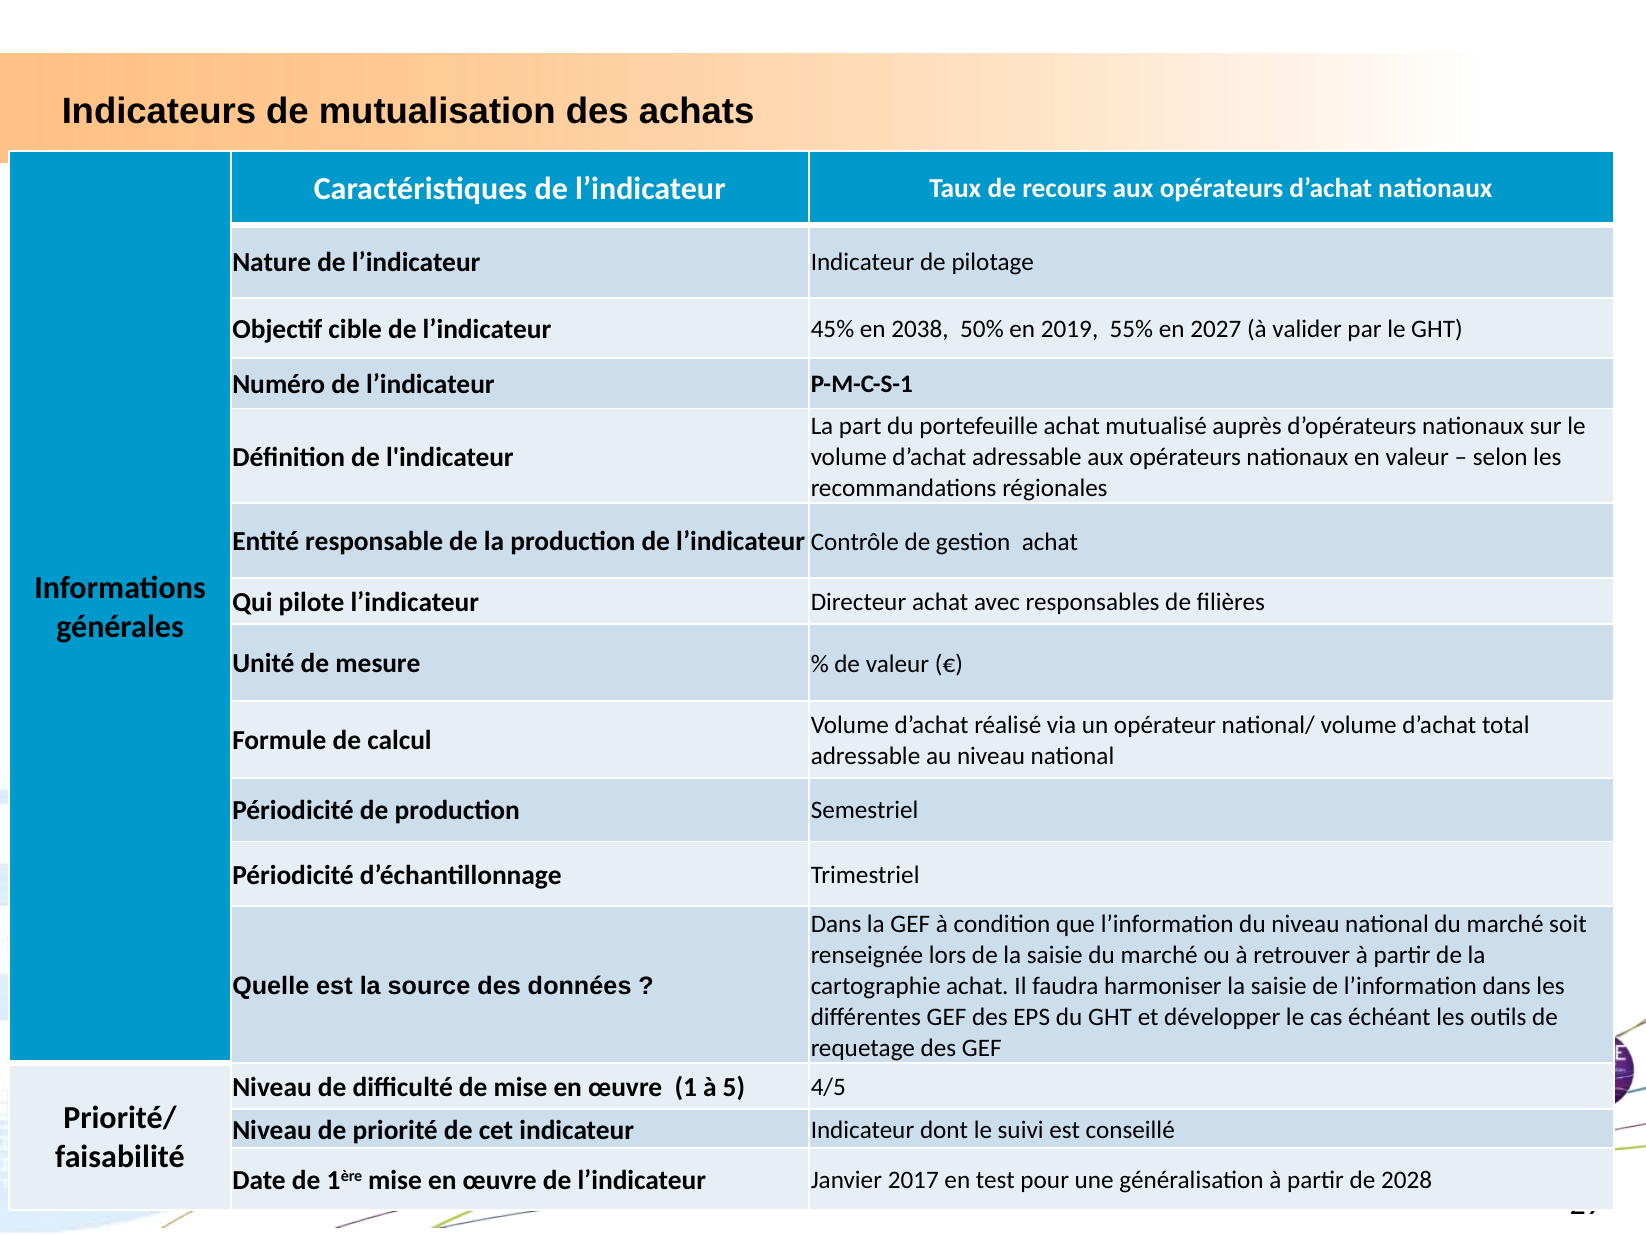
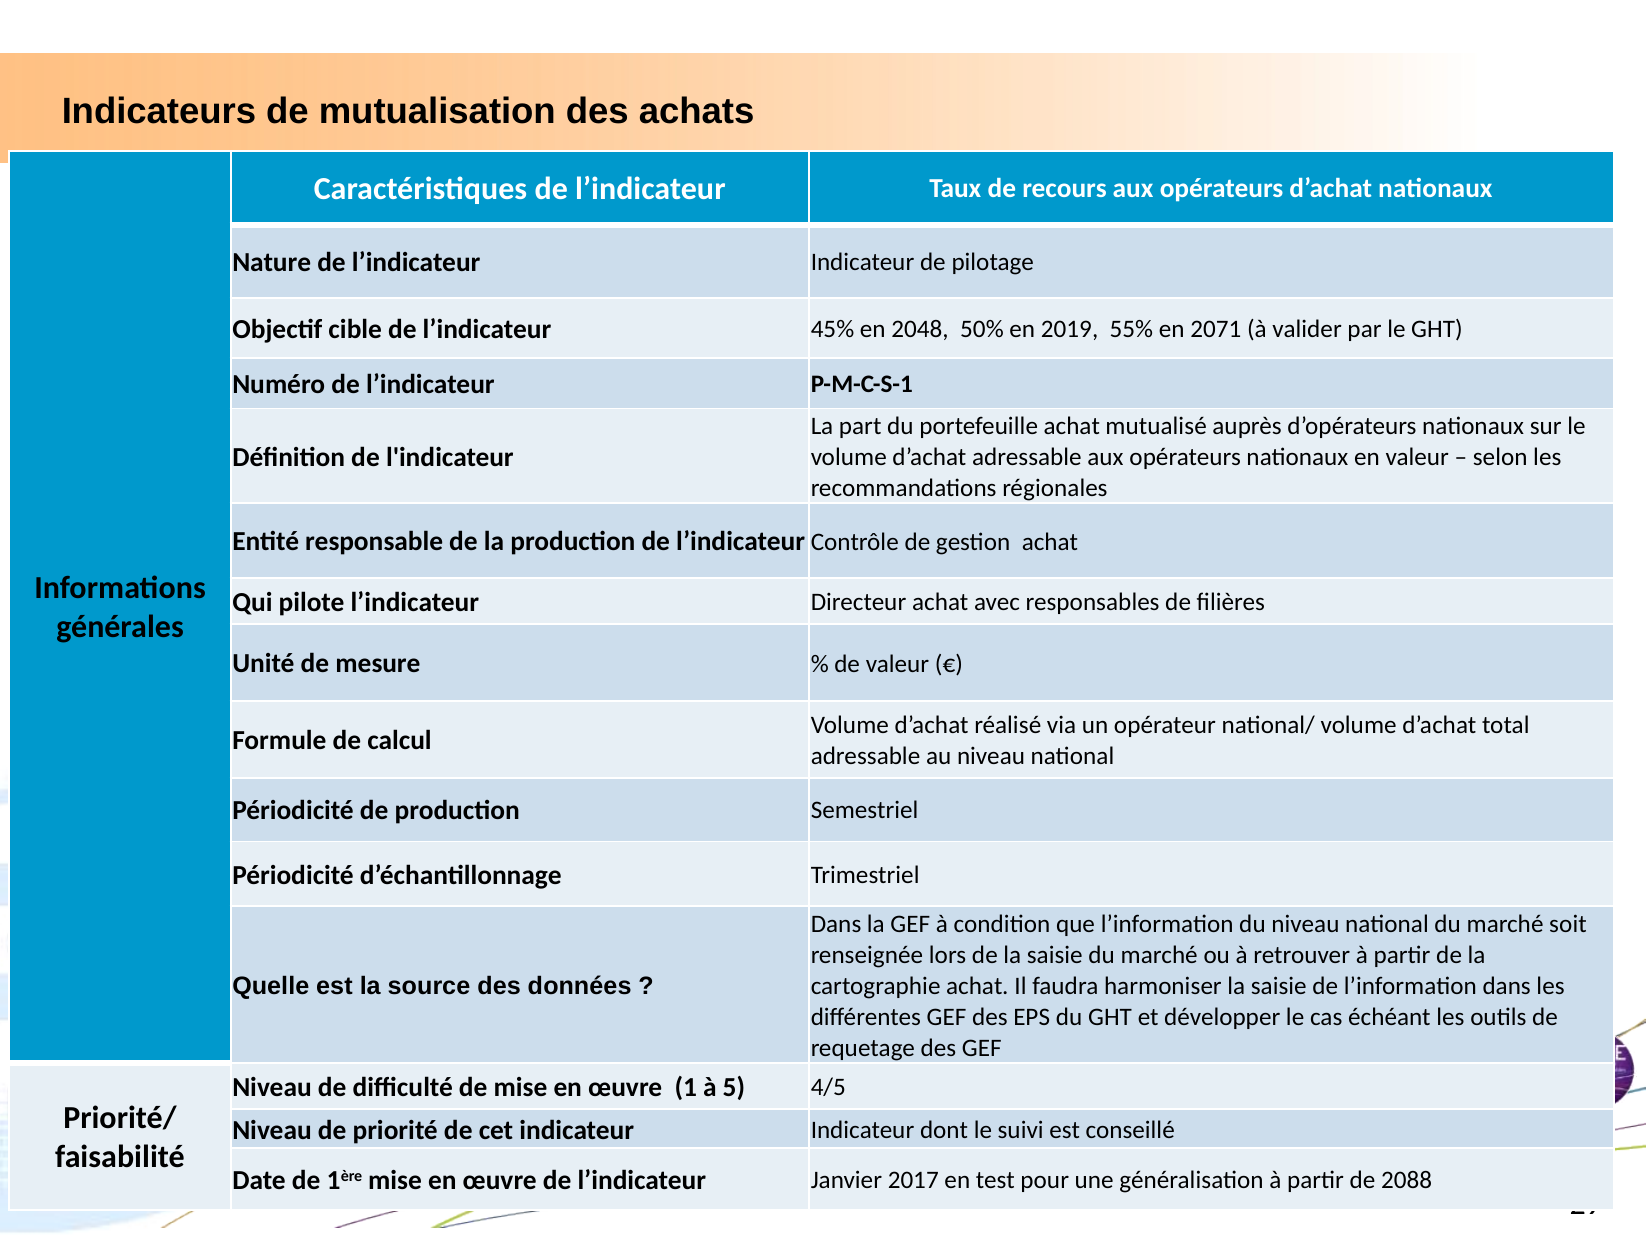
2038: 2038 -> 2048 (920, 329)
2027: 2027 -> 2071 (1216, 329)
2028: 2028 -> 2088 (1407, 1180)
